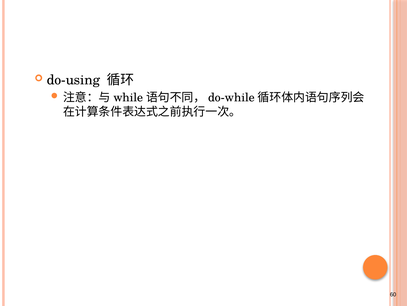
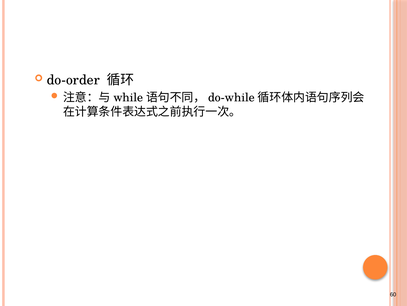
do-using: do-using -> do-order (73, 80)
